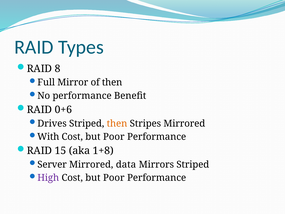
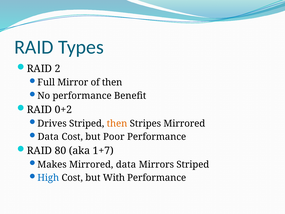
8: 8 -> 2 (58, 69)
0+6: 0+6 -> 0+2 (63, 110)
With: With -> Data (48, 137)
15: 15 -> 80 (61, 151)
1+8: 1+8 -> 1+7 (103, 151)
Server: Server -> Makes (52, 164)
High colour: purple -> blue (48, 178)
Poor: Poor -> With (114, 178)
